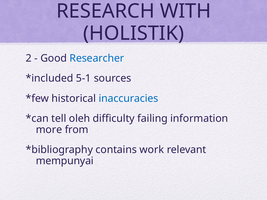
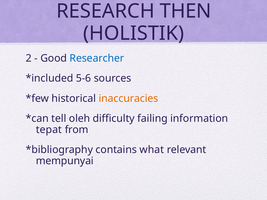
WITH: WITH -> THEN (186, 11)
5-1: 5-1 -> 5-6 (84, 78)
inaccuracies colour: blue -> orange (129, 99)
more: more -> tepat (49, 130)
work: work -> what (152, 150)
